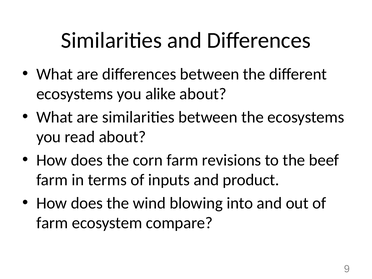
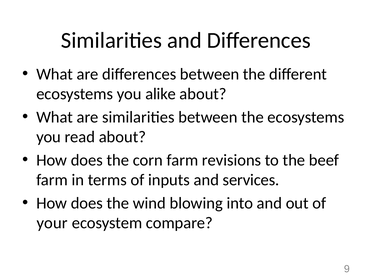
product: product -> services (251, 180)
farm: farm -> your (52, 223)
